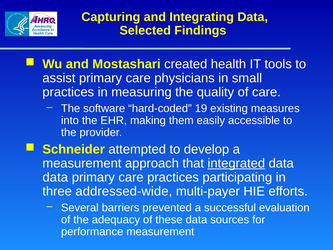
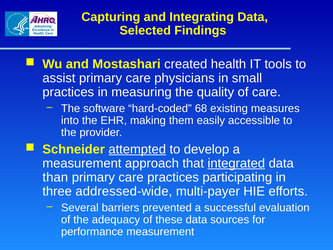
19: 19 -> 68 (201, 108)
attempted underline: none -> present (137, 149)
data: data -> than (55, 177)
